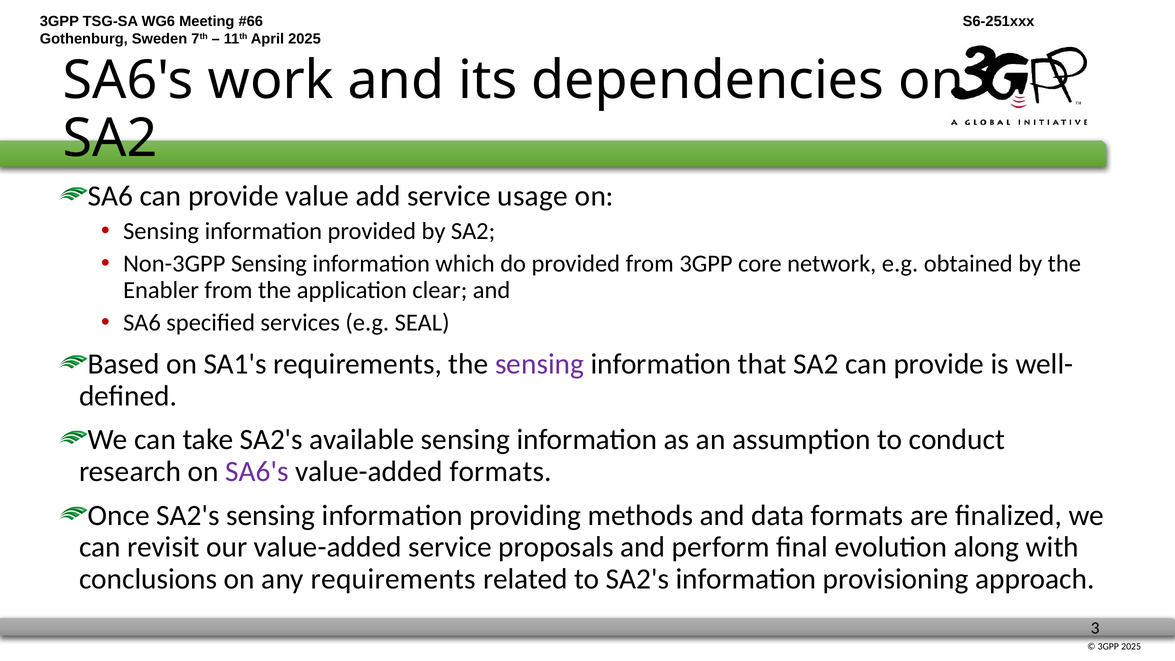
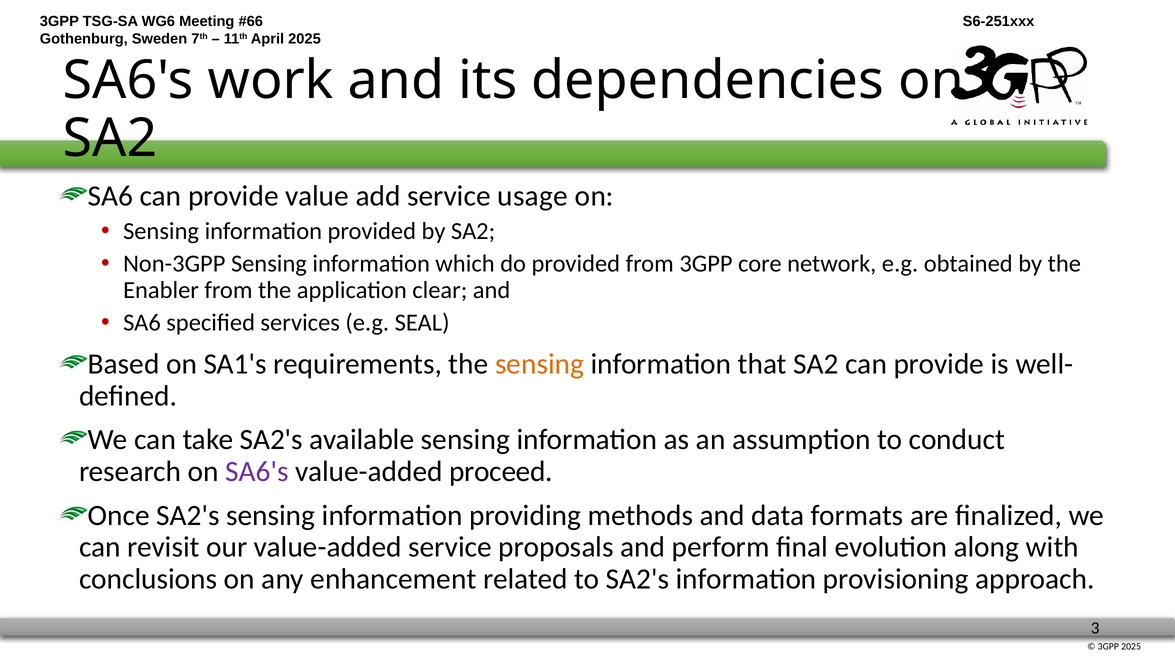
sensing colour: purple -> orange (539, 364)
value-added formats: formats -> proceed (501, 471)
any requirements: requirements -> enhancement (393, 579)
